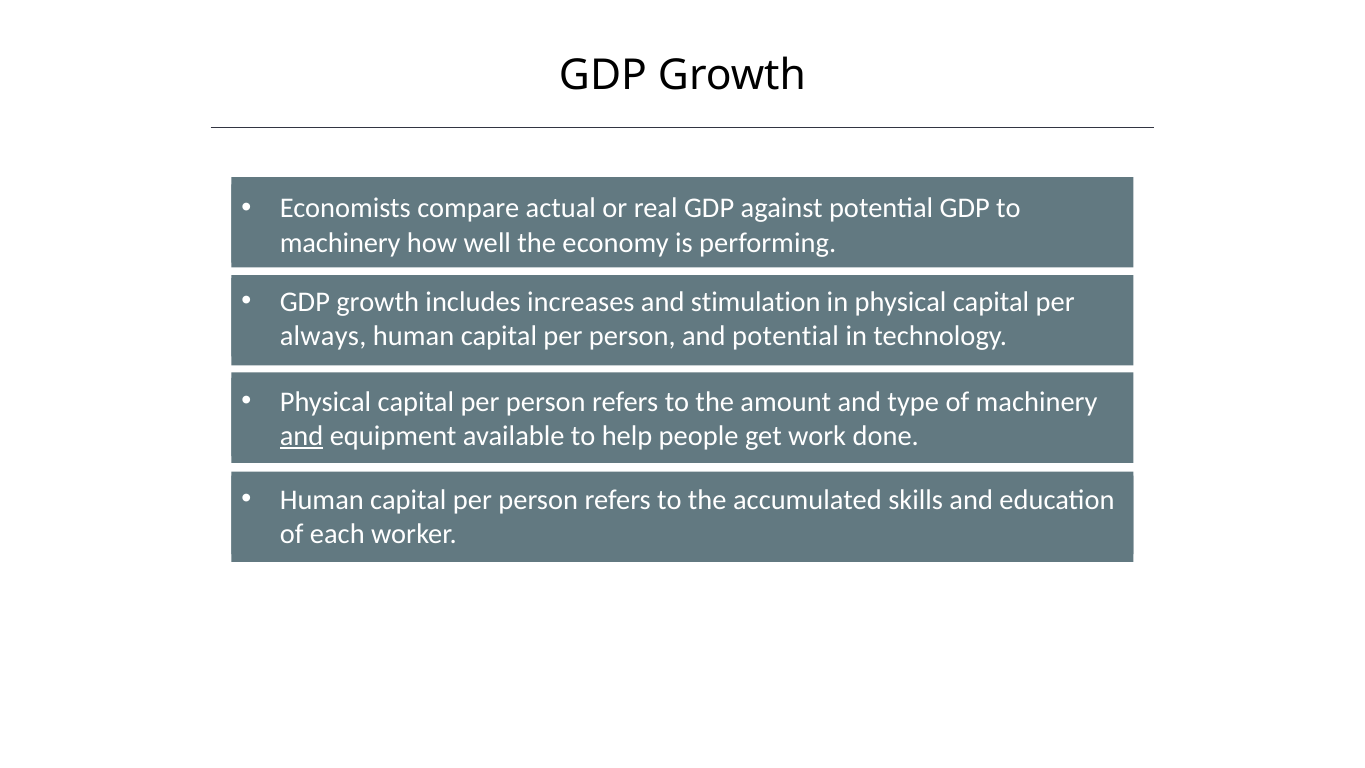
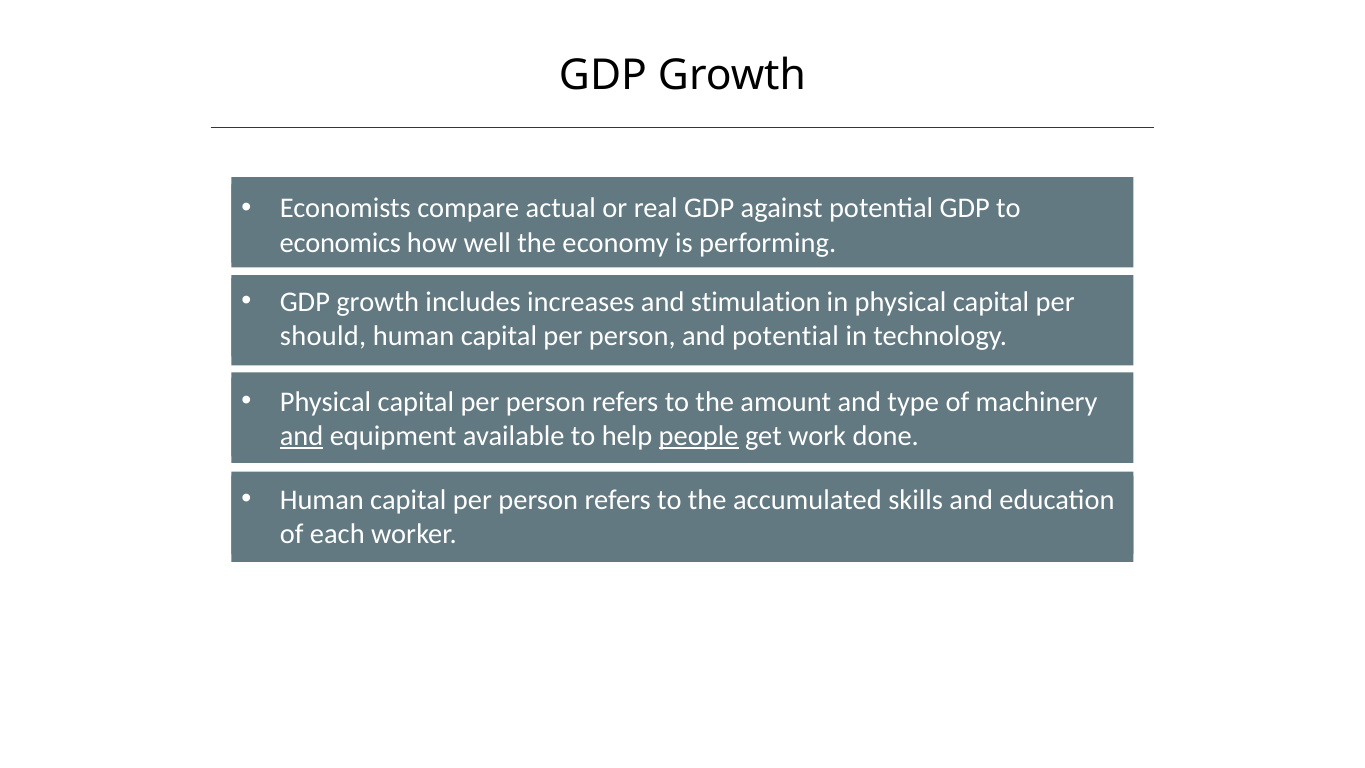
machinery: machinery -> economics (340, 243)
always: always -> should (323, 336)
people underline: none -> present (699, 436)
